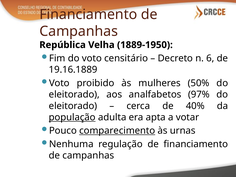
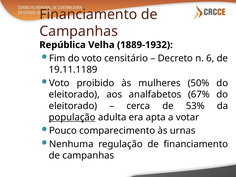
1889-1950: 1889-1950 -> 1889-1932 (145, 45)
19.16.1889: 19.16.1889 -> 19.11.1189 (73, 70)
97%: 97% -> 67% (199, 94)
40%: 40% -> 53% (195, 106)
comparecimento underline: present -> none (117, 131)
